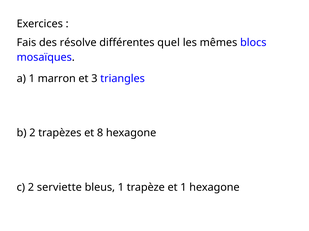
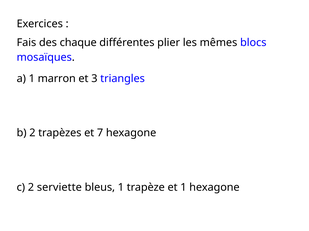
résolve: résolve -> chaque (78, 43)
quel: quel -> plier (169, 43)
8: 8 -> 7 (100, 133)
